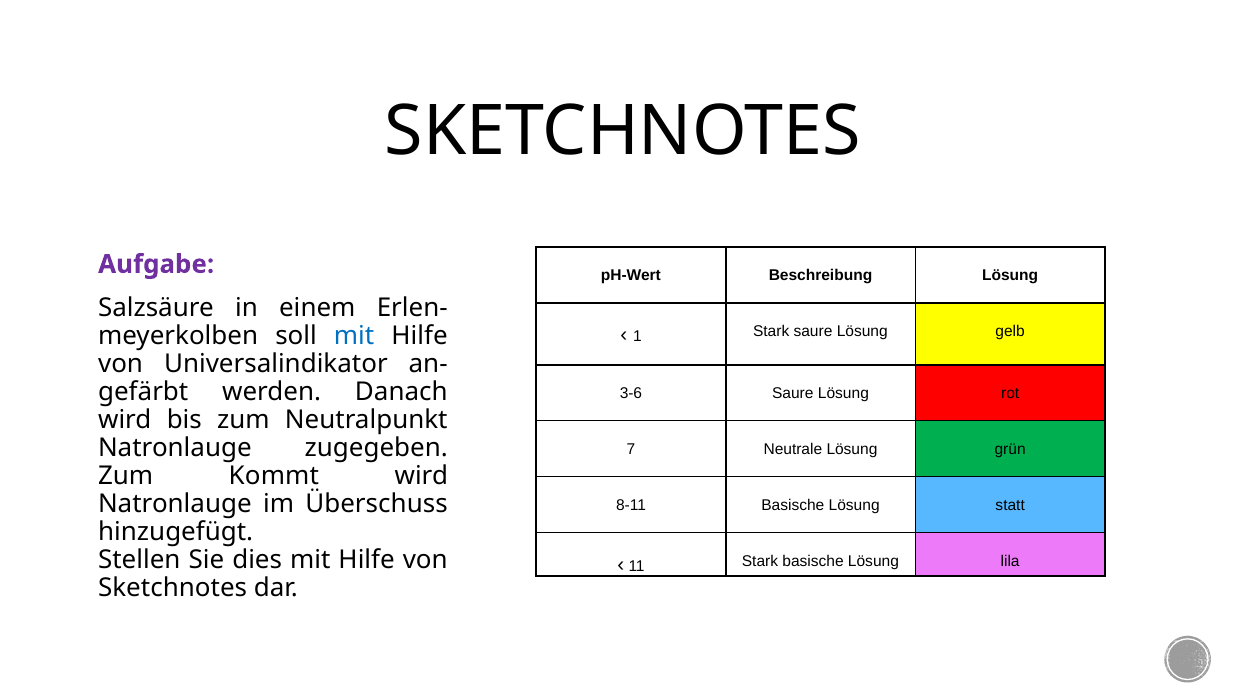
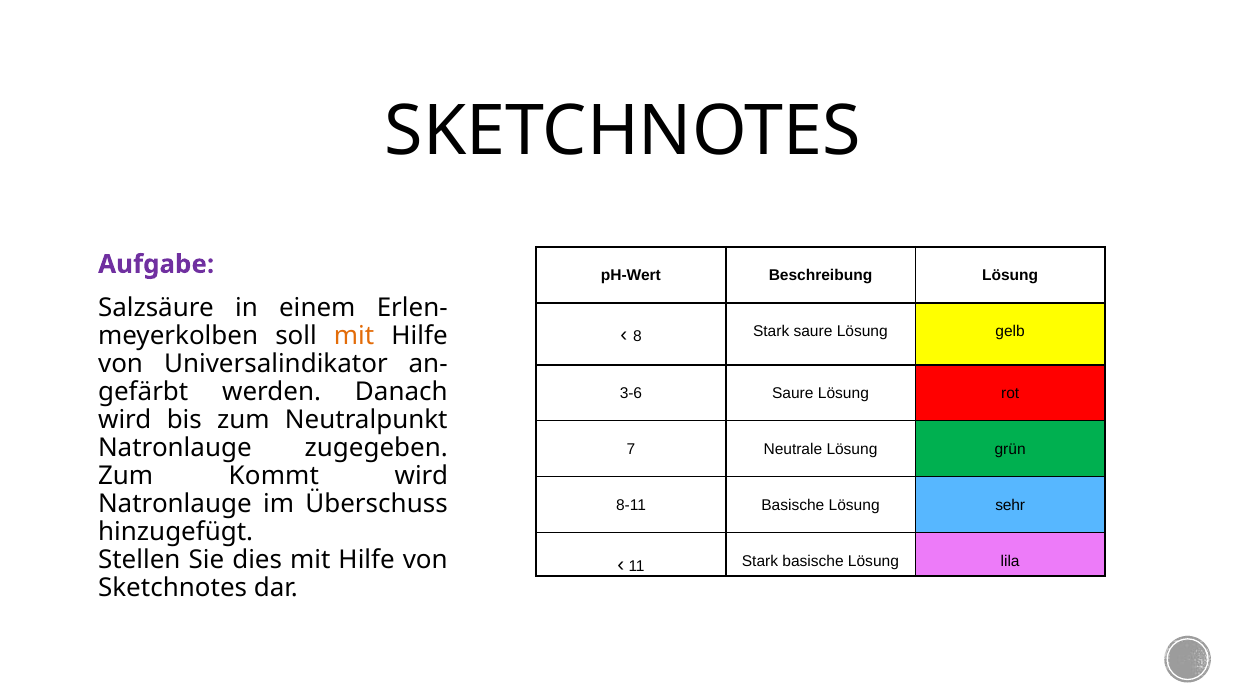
1: 1 -> 8 (637, 337)
mit colour: blue -> orange (354, 336)
statt: statt -> sehr (1010, 506)
